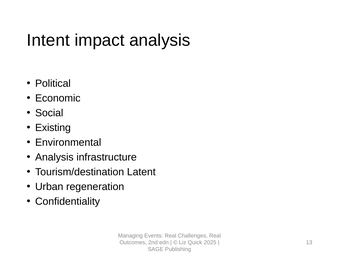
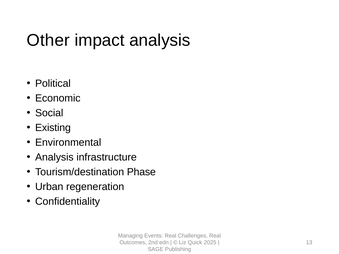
Intent: Intent -> Other (48, 40)
Latent: Latent -> Phase (141, 172)
